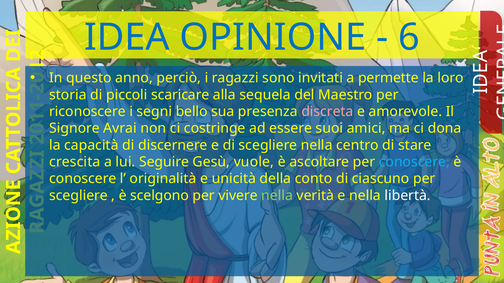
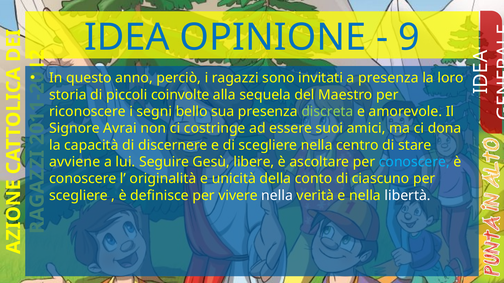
6: 6 -> 9 (409, 38)
a permette: permette -> presenza (388, 78)
scaricare: scaricare -> coinvolte (180, 95)
discreta colour: pink -> light green (327, 112)
crescita: crescita -> avviene (75, 162)
vuole: vuole -> libere (254, 162)
scelgono: scelgono -> definisce (160, 196)
nella colour: light green -> white (277, 196)
